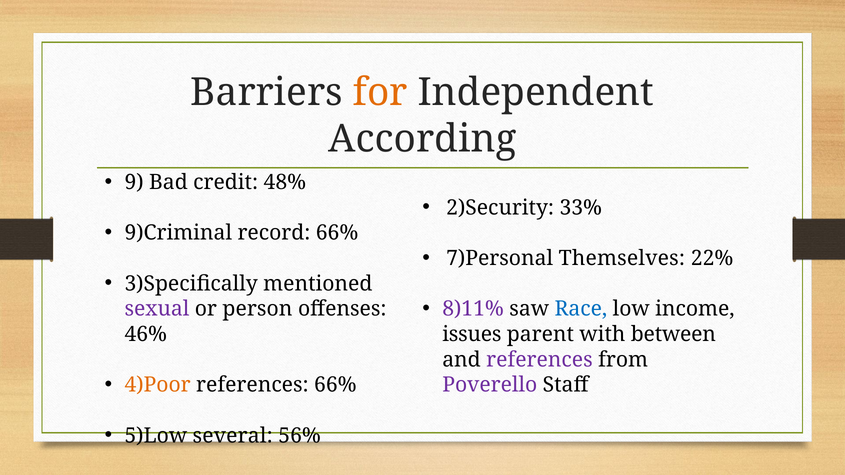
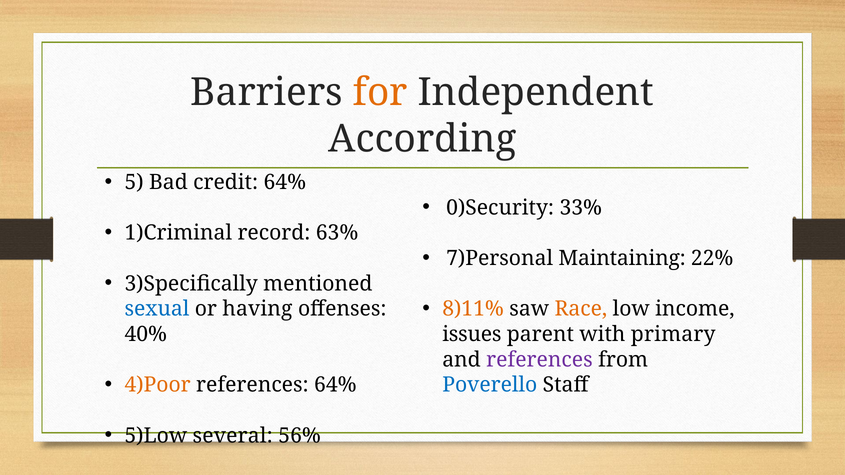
9: 9 -> 5 (134, 182)
credit 48%: 48% -> 64% (285, 182)
2)Security: 2)Security -> 0)Security (500, 208)
9)Criminal: 9)Criminal -> 1)Criminal (178, 233)
record 66%: 66% -> 63% (337, 233)
Themselves: Themselves -> Maintaining (622, 258)
8)11% colour: purple -> orange (473, 309)
Race colour: blue -> orange (581, 309)
sexual colour: purple -> blue (157, 309)
person: person -> having (257, 309)
46%: 46% -> 40% (146, 334)
between: between -> primary (673, 334)
references 66%: 66% -> 64% (335, 385)
Poverello colour: purple -> blue (490, 385)
